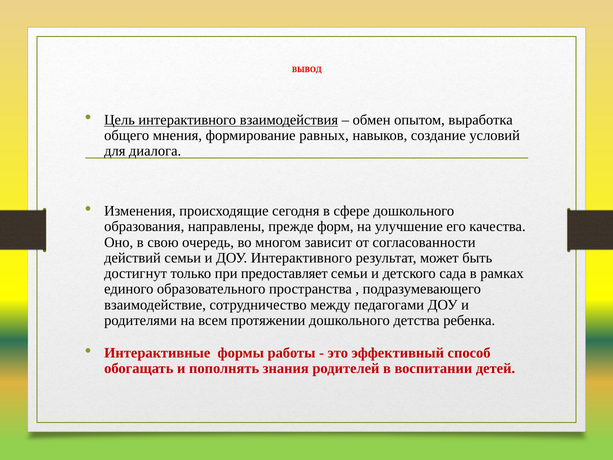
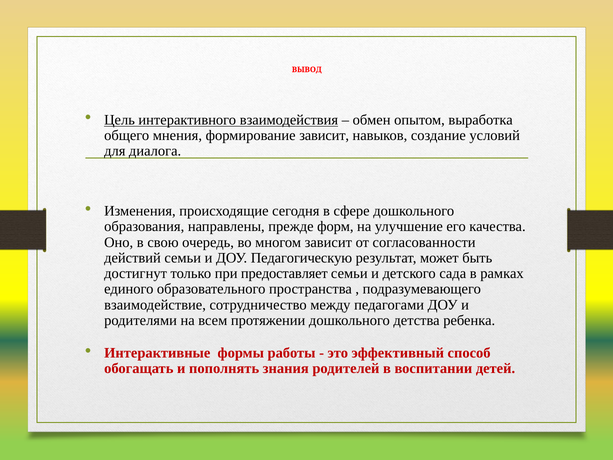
формирование равных: равных -> зависит (324, 135)
ДОУ Интерактивного: Интерактивного -> Педагогическую (301, 258)
